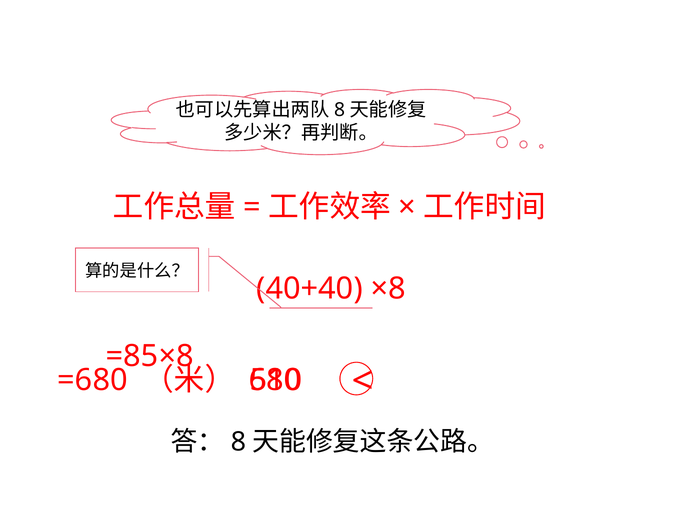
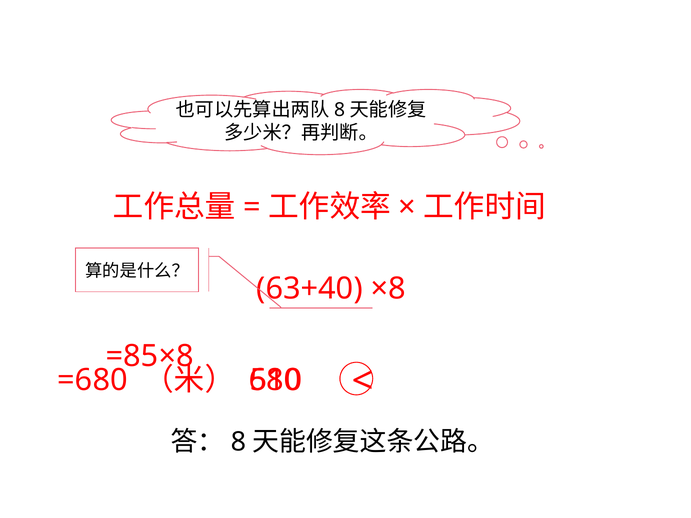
40+40: 40+40 -> 63+40 (310, 289)
